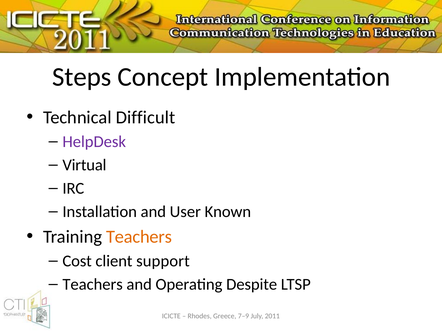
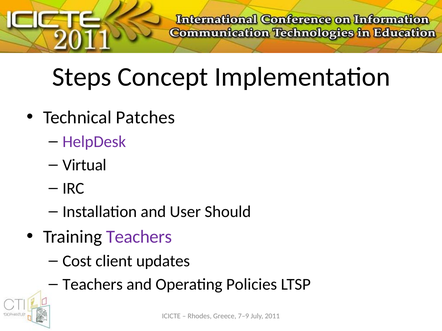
Difficult: Difficult -> Patches (145, 118)
Known: Known -> Should (228, 212)
Teachers colour: orange -> purple (139, 237)
support: support -> updates (163, 261)
Despite: Despite -> Policies (252, 285)
